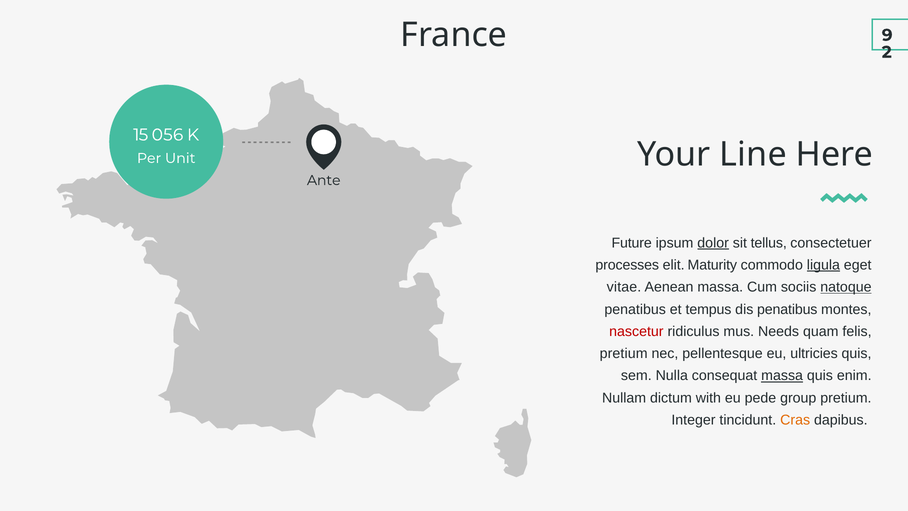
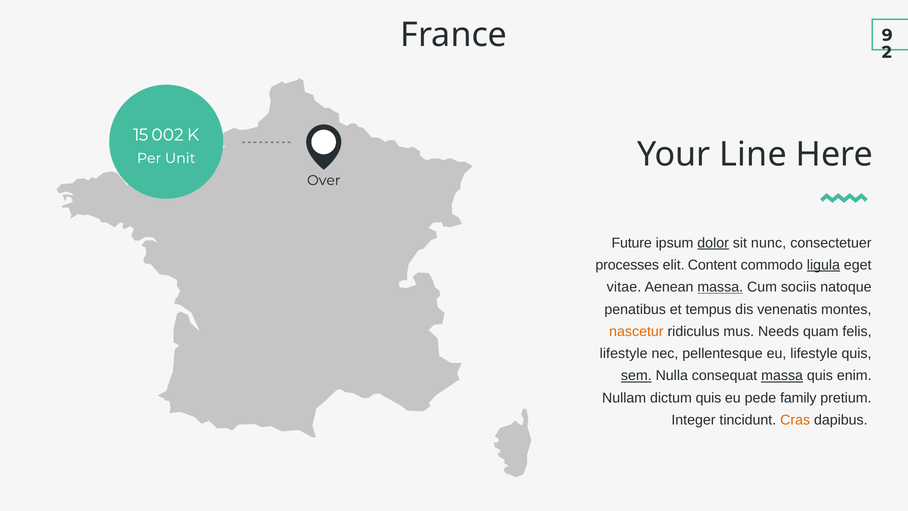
056: 056 -> 002 (168, 135)
Ante: Ante -> Over (324, 180)
tellus: tellus -> nunc (769, 243)
Maturity: Maturity -> Content (712, 265)
massa underline: none -> present (720, 287)
natoque underline: present -> none (846, 287)
dis penatibus: penatibus -> venenatis (787, 309)
nascetur colour: red -> orange (636, 331)
pretium: pretium -> lifestyle (624, 353)
eu ultricies: ultricies -> lifestyle (814, 353)
sem underline: none -> present (636, 376)
dictum with: with -> quis (708, 398)
group: group -> family (798, 398)
